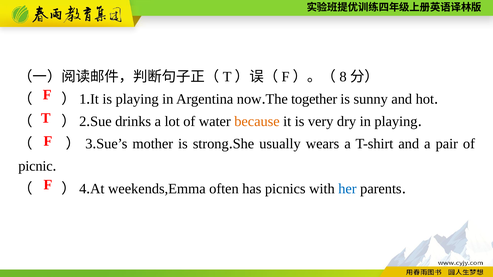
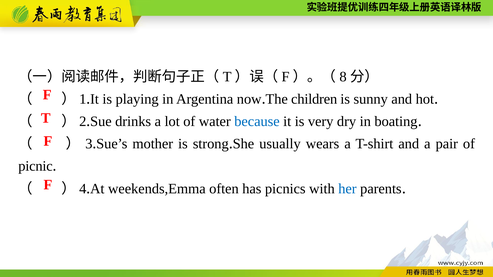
together: together -> children (314, 99)
because colour: orange -> blue (257, 122)
in playing: playing -> boating (396, 122)
